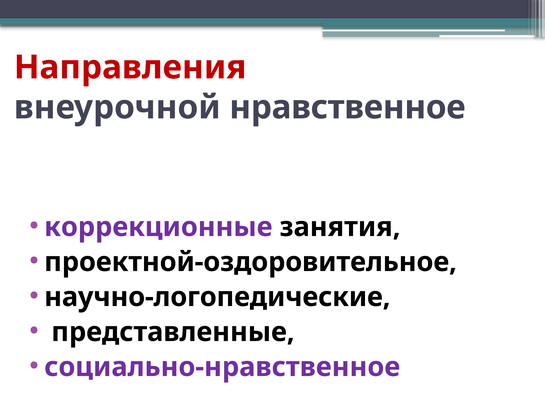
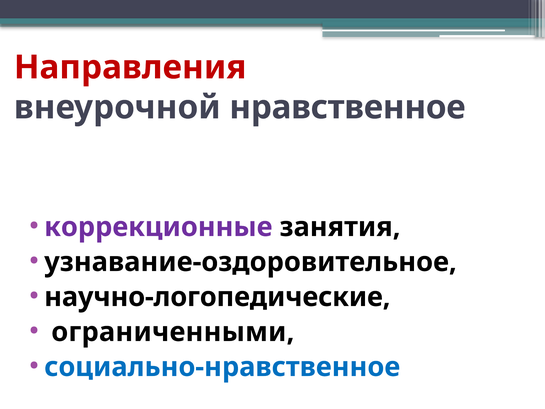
проектной-оздоровительное: проектной-оздоровительное -> узнавание-оздоровительное (250, 262)
представленные: представленные -> ограниченными (173, 332)
социально-нравственное colour: purple -> blue (222, 367)
